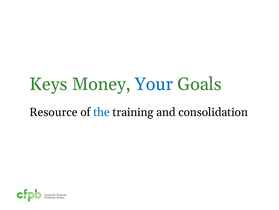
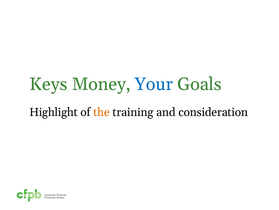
Resource: Resource -> Highlight (54, 112)
the colour: blue -> orange (101, 112)
consolidation: consolidation -> consideration (213, 112)
